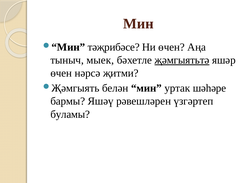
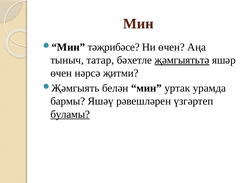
мыек: мыек -> татар (100, 60)
шәһәре: шәһәре -> урамда (209, 88)
буламы underline: none -> present (70, 114)
